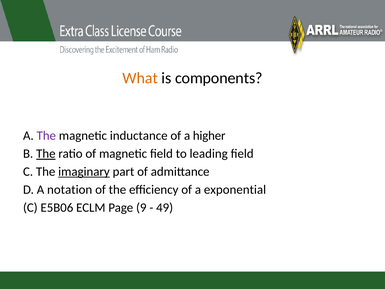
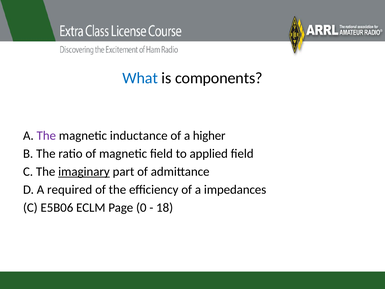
What colour: orange -> blue (140, 78)
The underline: present -> none (46, 154)
leading: leading -> applied (209, 154)
notation: notation -> required (70, 190)
exponential: exponential -> impedances (235, 190)
9: 9 -> 0 (141, 207)
49: 49 -> 18 (165, 207)
